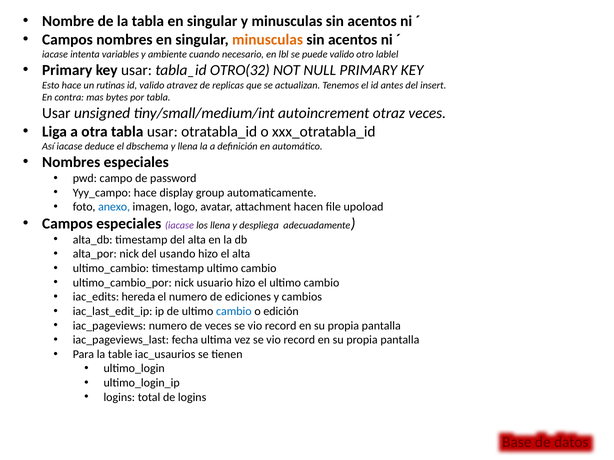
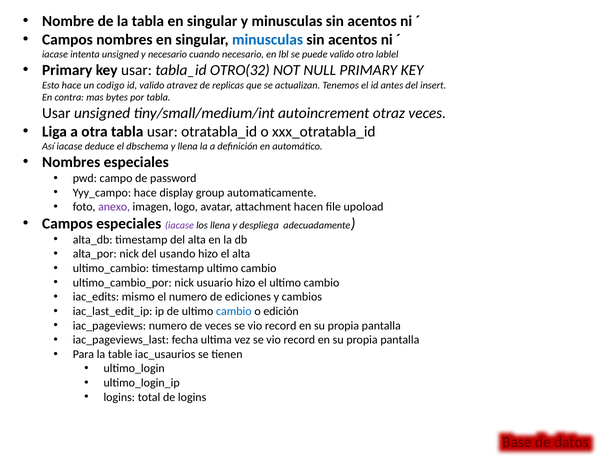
minusculas colour: orange -> blue (268, 40)
intenta variables: variables -> unsigned (120, 55)
y ambiente: ambiente -> necesario (168, 55)
rutinas: rutinas -> codigo (111, 85)
anexo colour: blue -> purple (114, 207)
hereda: hereda -> mismo (138, 297)
